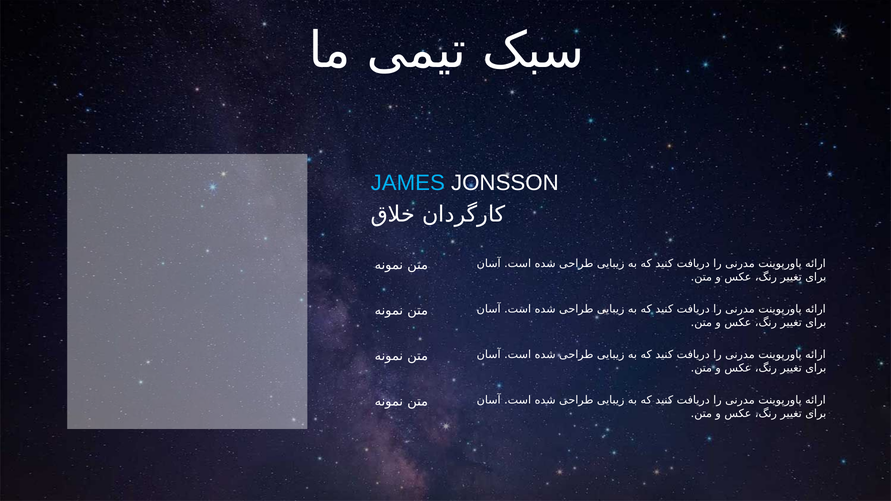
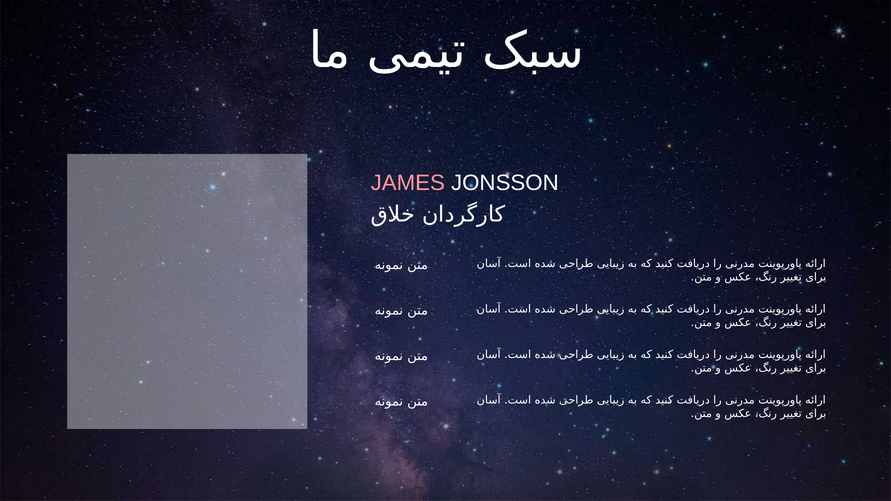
JAMES colour: light blue -> pink (408, 183)
